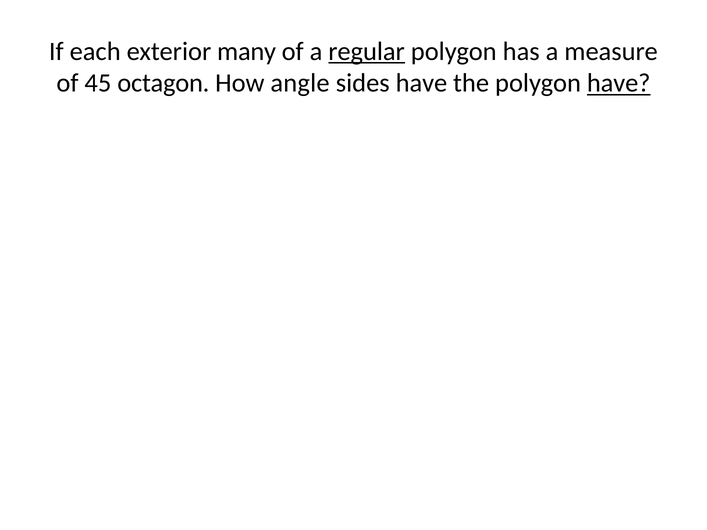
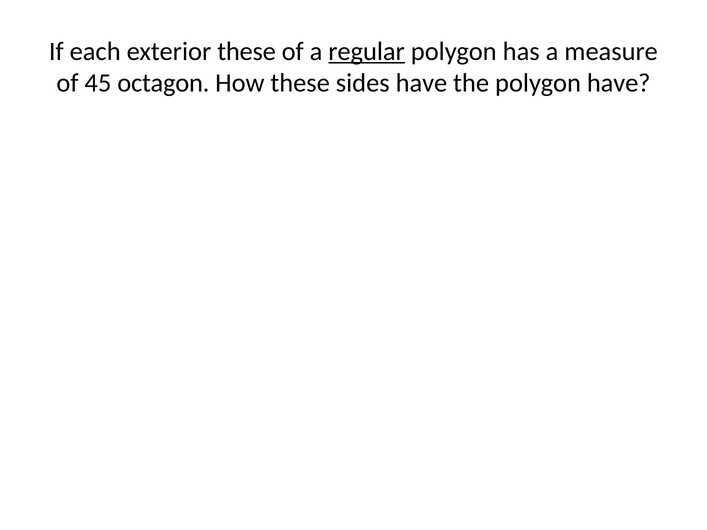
exterior many: many -> these (247, 51)
How angle: angle -> these (300, 83)
have underline: present -> none (619, 83)
